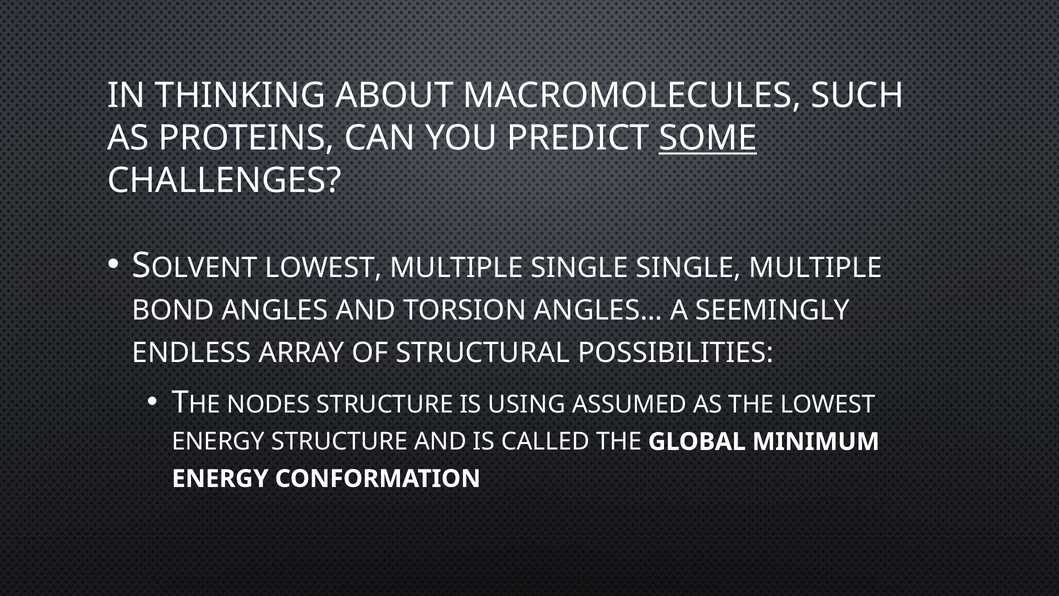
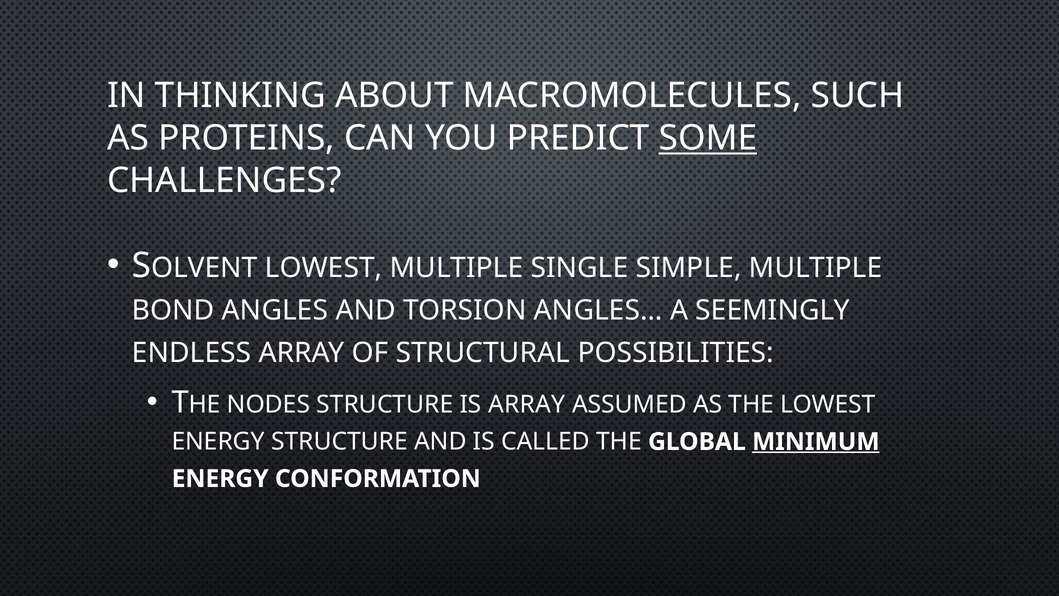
SINGLE SINGLE: SINGLE -> SIMPLE (689, 268)
IS USING: USING -> ARRAY (527, 404)
MINIMUM underline: none -> present (816, 442)
